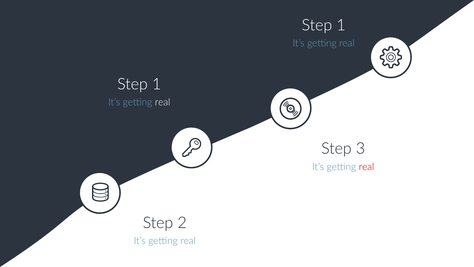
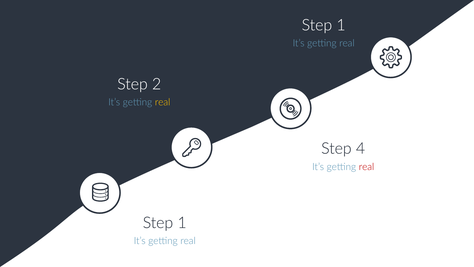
1: 1 -> 2 (157, 84)
real colour: white -> yellow (163, 102)
3: 3 -> 4 (361, 149)
2: 2 -> 1 (182, 222)
